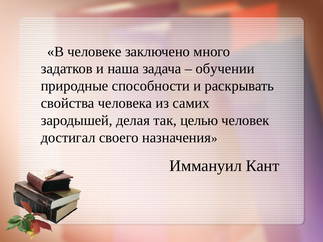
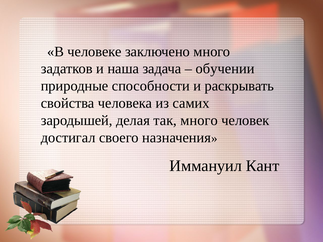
так целью: целью -> много (199, 120)
